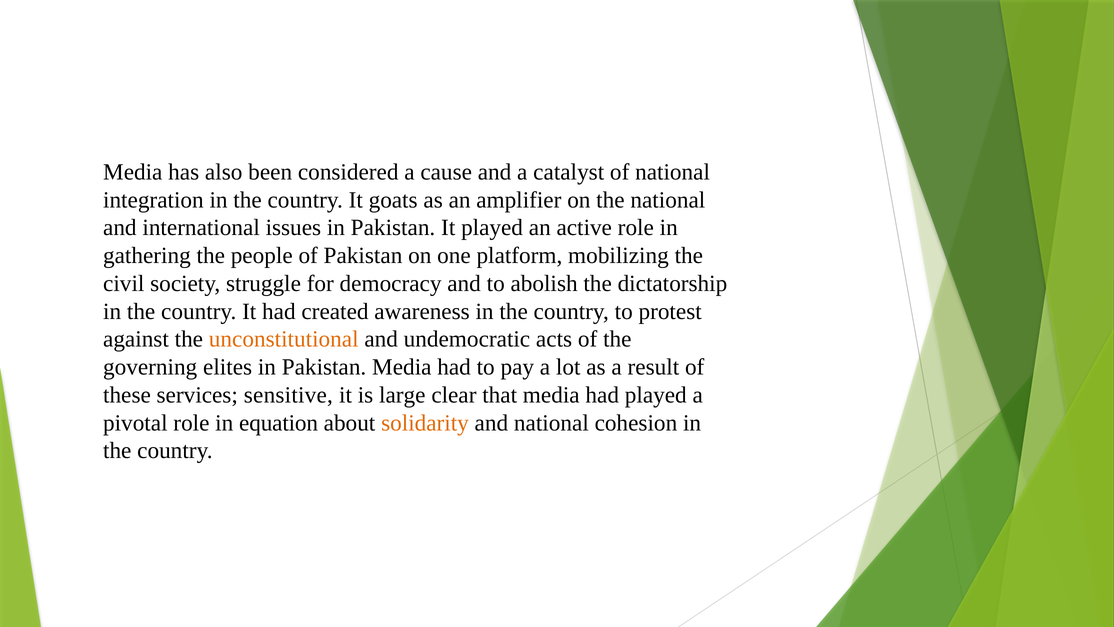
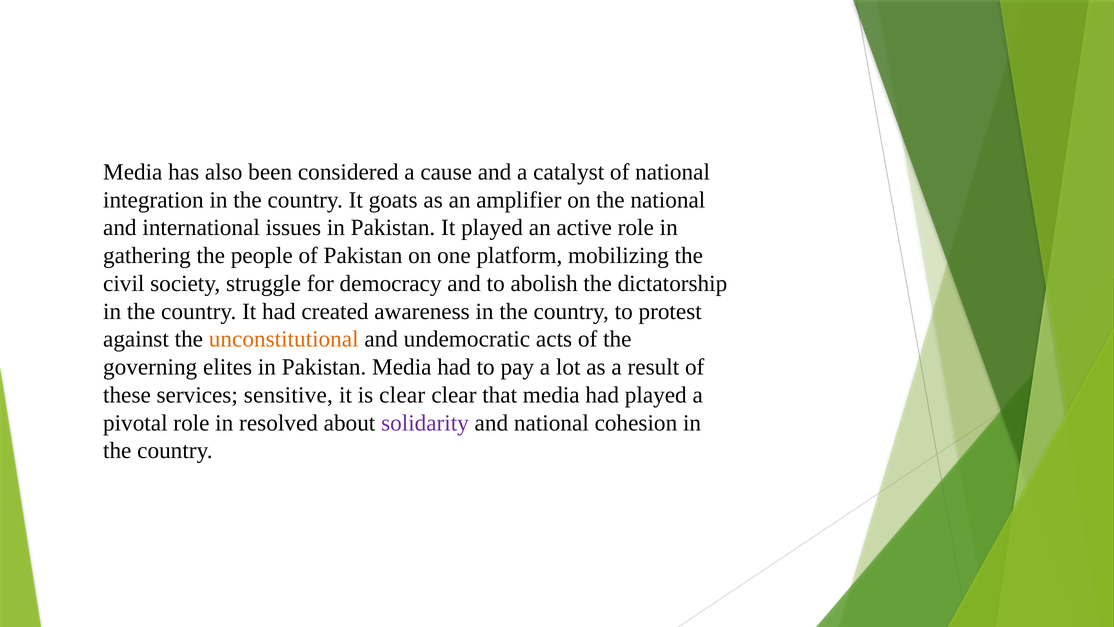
is large: large -> clear (402, 395)
equation: equation -> resolved (279, 423)
solidarity colour: orange -> purple (425, 423)
